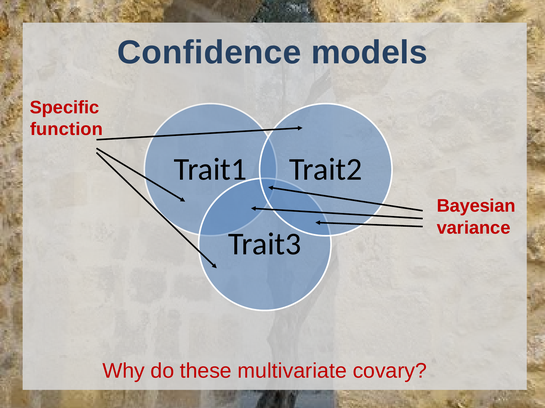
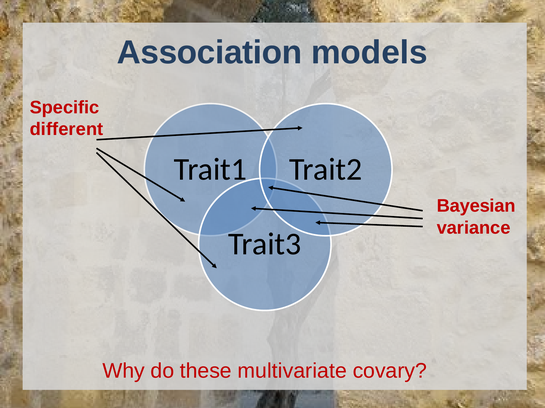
Confidence: Confidence -> Association (210, 53)
function: function -> different (67, 129)
